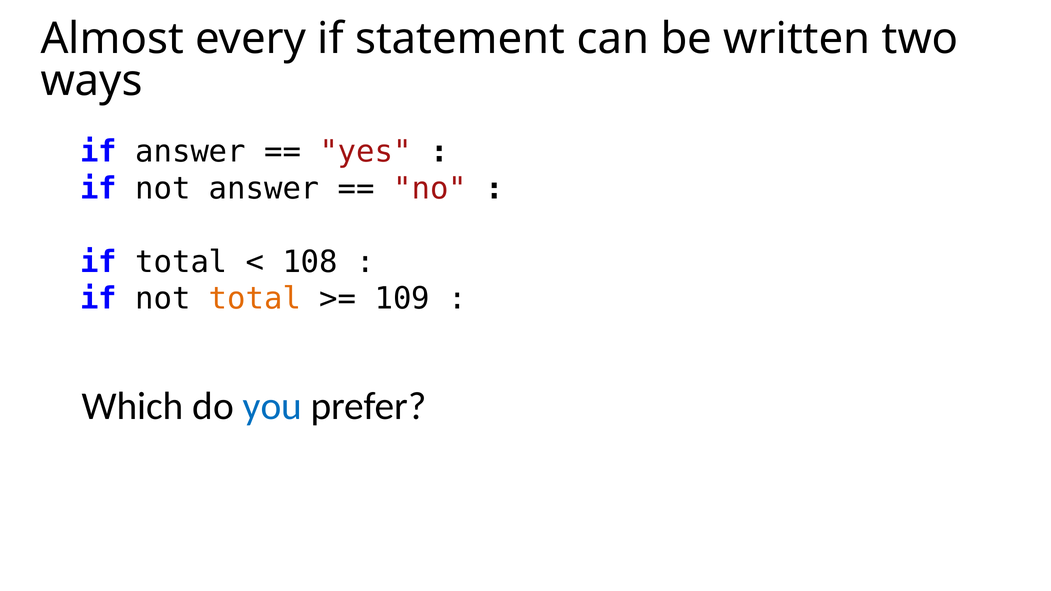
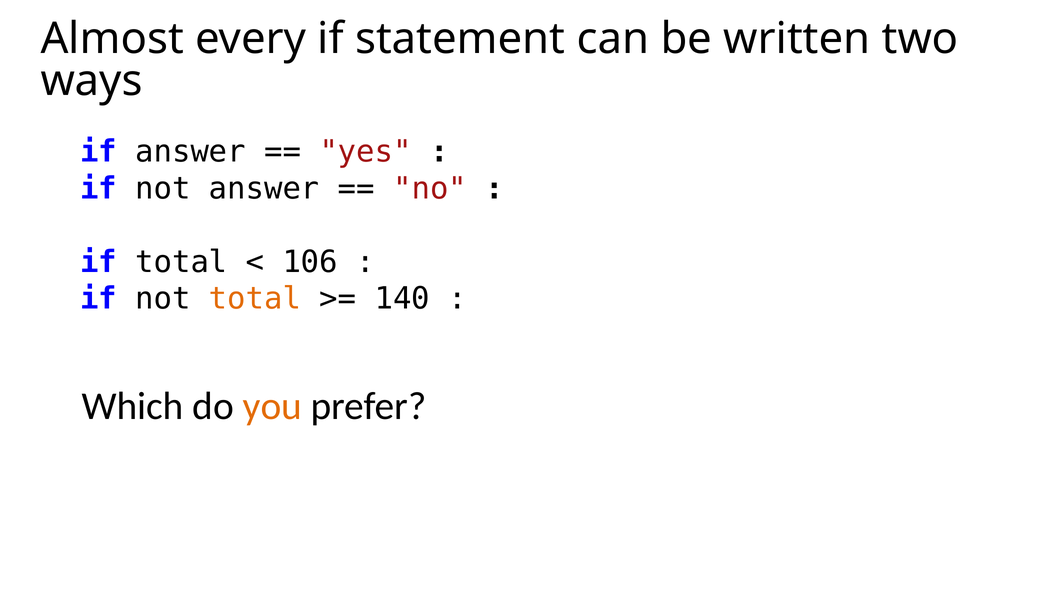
108: 108 -> 106 (310, 262)
109: 109 -> 140 (402, 299)
you colour: blue -> orange (272, 406)
